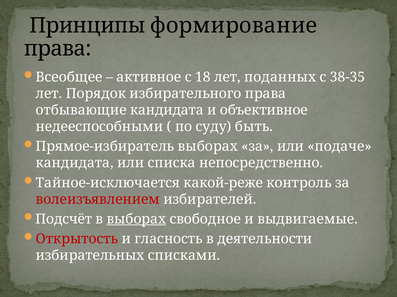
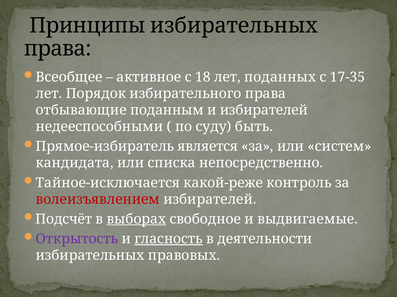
Принципы формирование: формирование -> избирательных (234, 26)
38-35: 38-35 -> 17-35 (348, 77)
отбывающие кандидата: кандидата -> поданным (167, 110)
и объективное: объективное -> избирателей (264, 110)
Прямое-избиратель выборах: выборах -> является (208, 147)
подаче: подаче -> систем (340, 147)
Открытость colour: red -> purple (77, 239)
гласность underline: none -> present (169, 239)
списками: списками -> правовых (184, 256)
